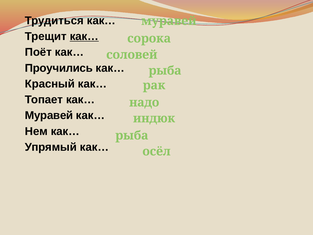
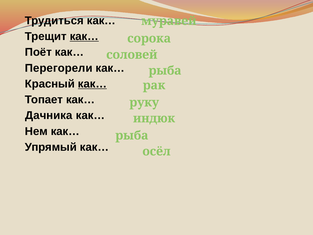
Проучились: Проучились -> Перегорели (59, 68)
как… underline: none -> present (92, 84)
надо: надо -> руку (144, 102)
Муравей: Муравей -> Дачника (49, 115)
